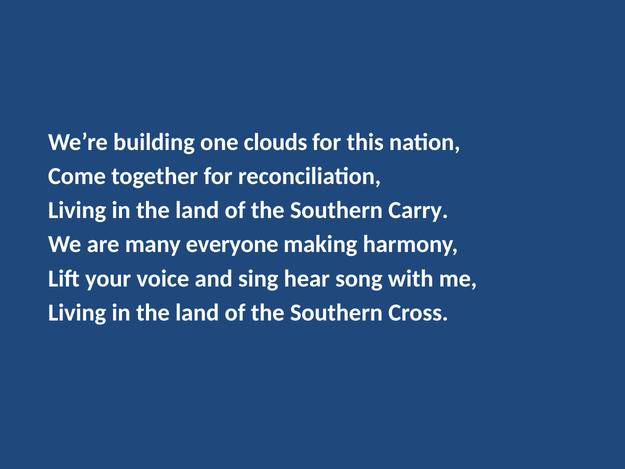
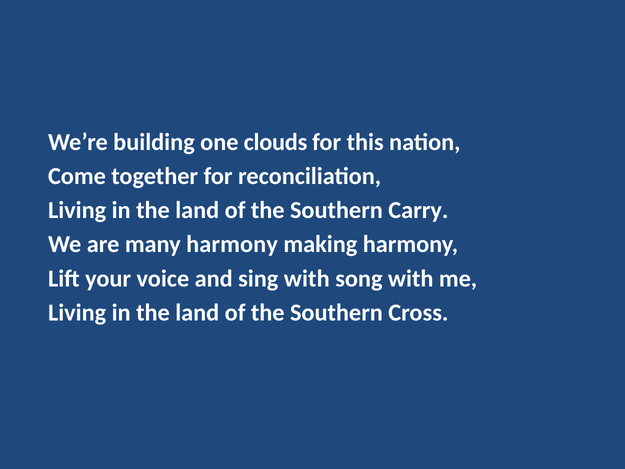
many everyone: everyone -> harmony (232, 244)
sing hear: hear -> with (307, 278)
